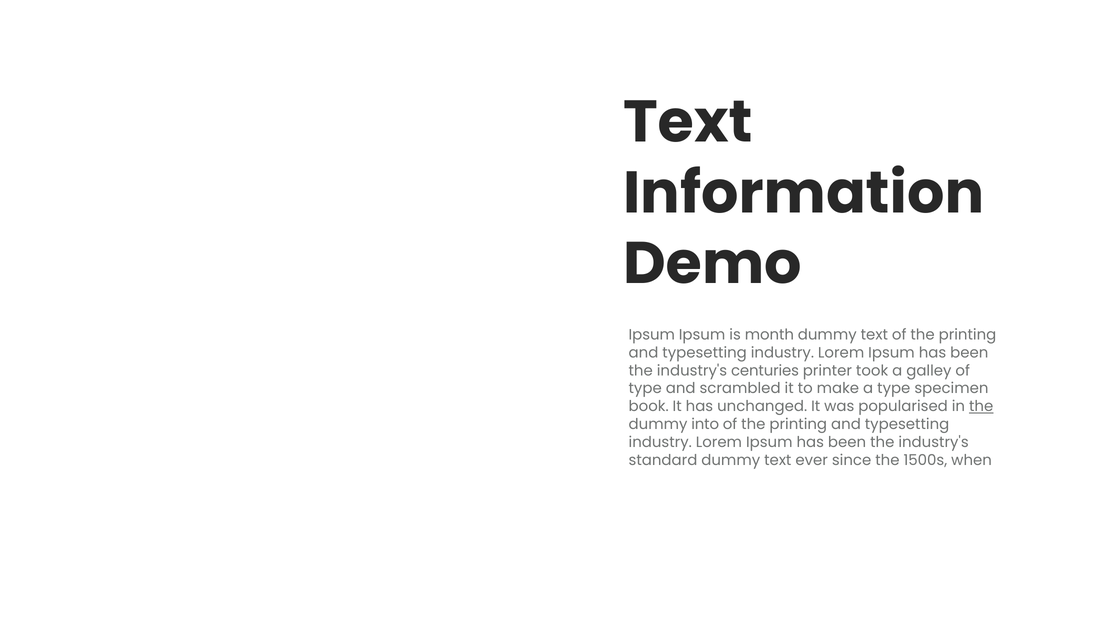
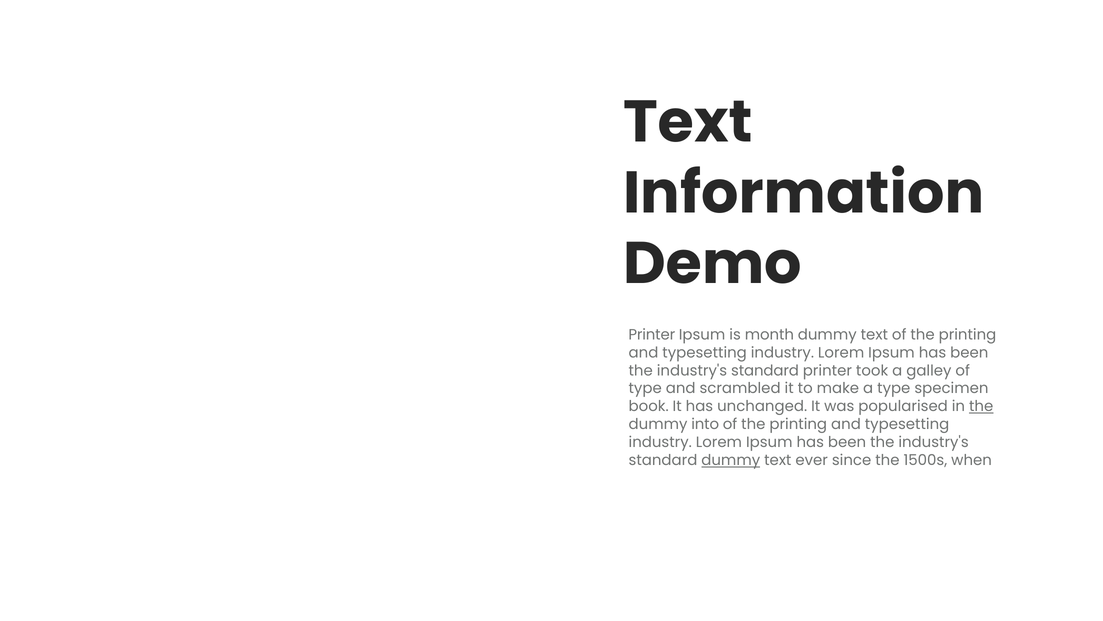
Ipsum: Ipsum -> Printer (652, 334)
centuries: centuries -> standard (765, 370)
dummy underline: none -> present (731, 460)
